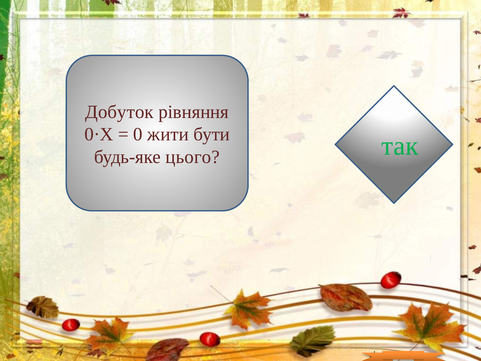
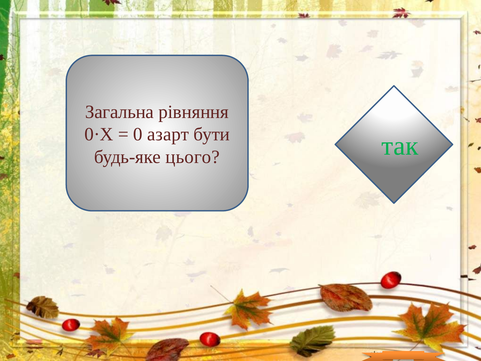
Добуток: Добуток -> Загальна (120, 112)
жити: жити -> азарт (168, 134)
